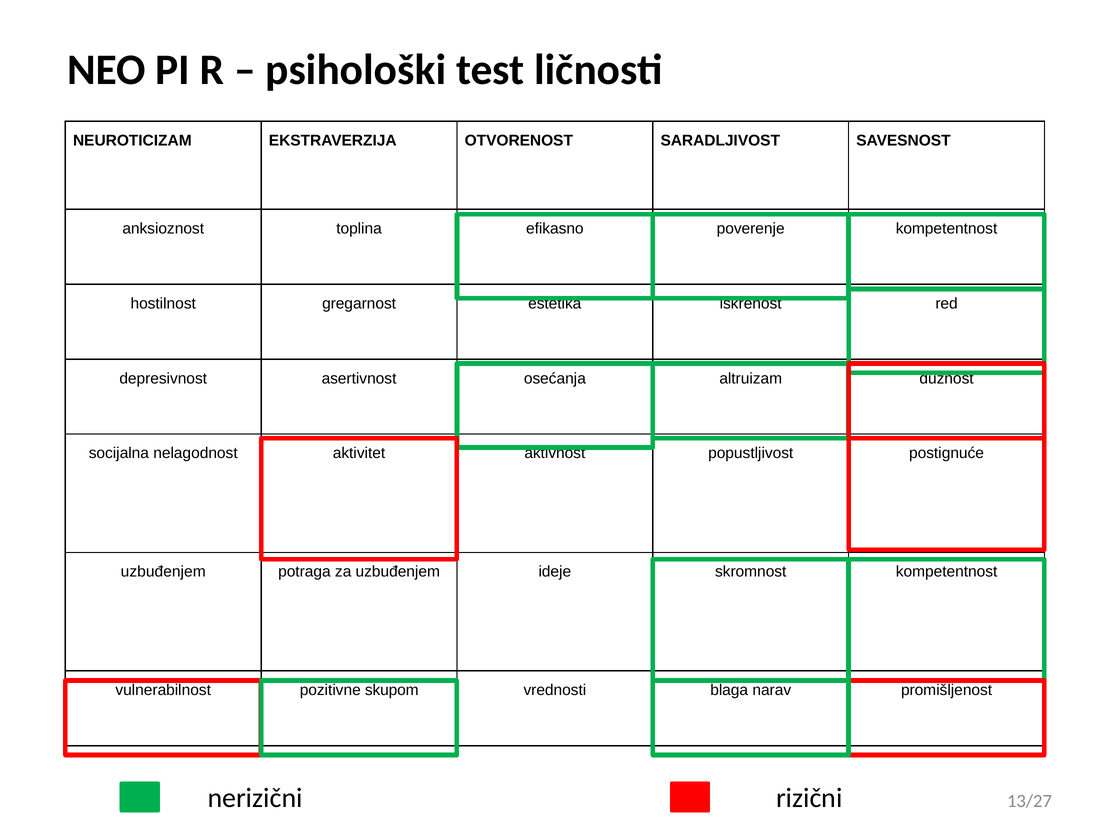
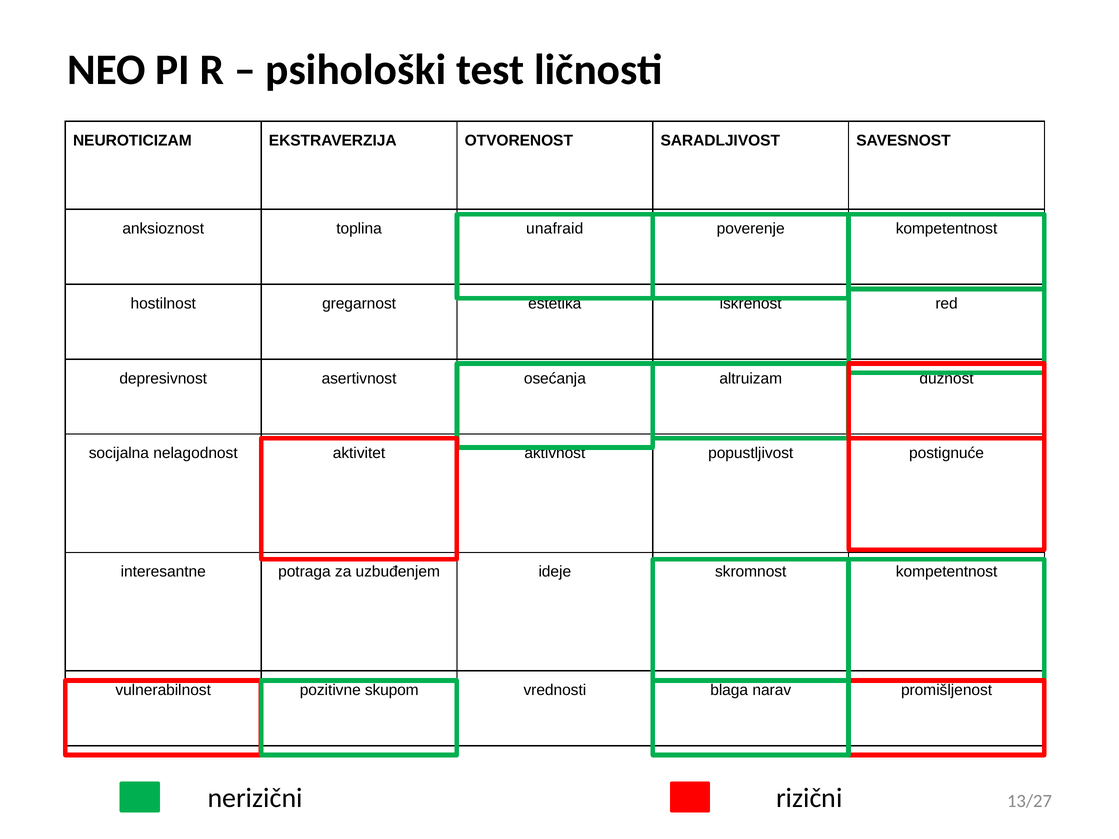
efikasno: efikasno -> unafraid (555, 229)
uzbuđenjem: uzbuđenjem -> interesantne (163, 572)
